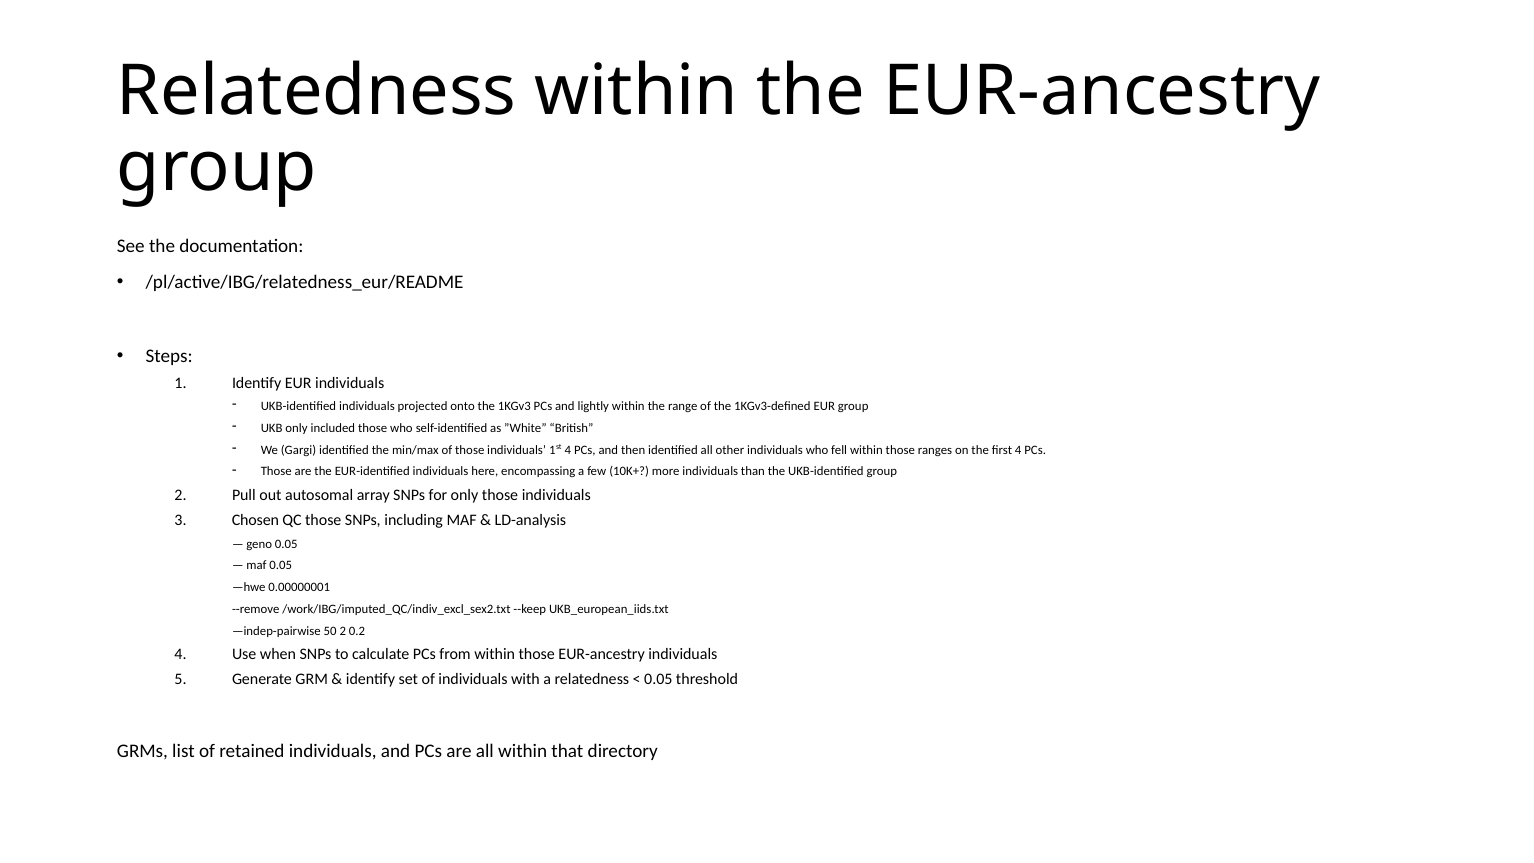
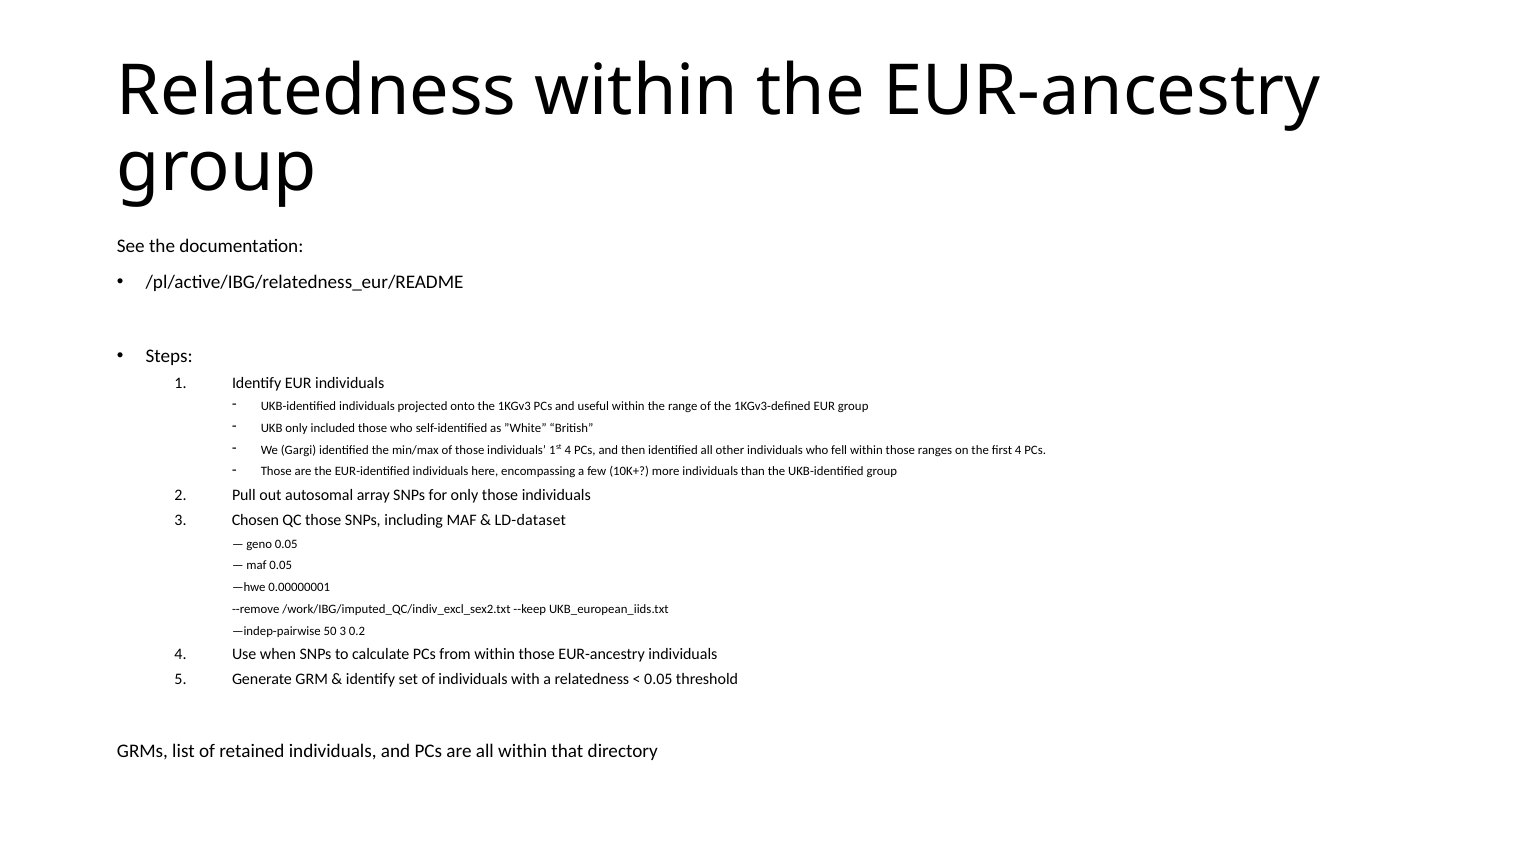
lightly: lightly -> useful (593, 406)
LD-analysis: LD-analysis -> LD-dataset (530, 520)
50 2: 2 -> 3 (343, 631)
